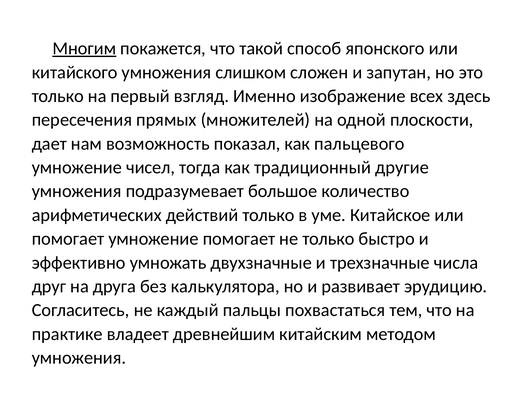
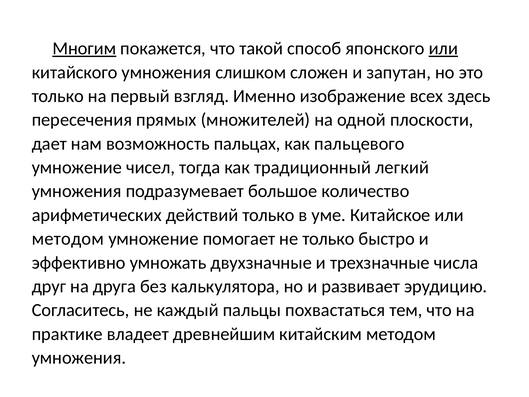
или underline: none -> present (443, 48)
показал: показал -> пальцах (247, 144)
другие: другие -> легкий (402, 167)
помогает: помогает -> методом (68, 239)
